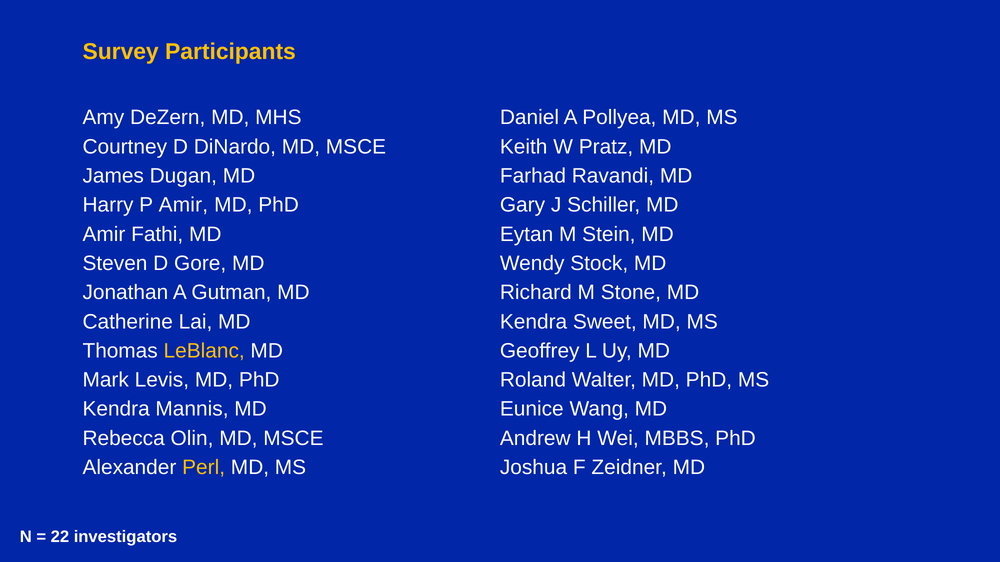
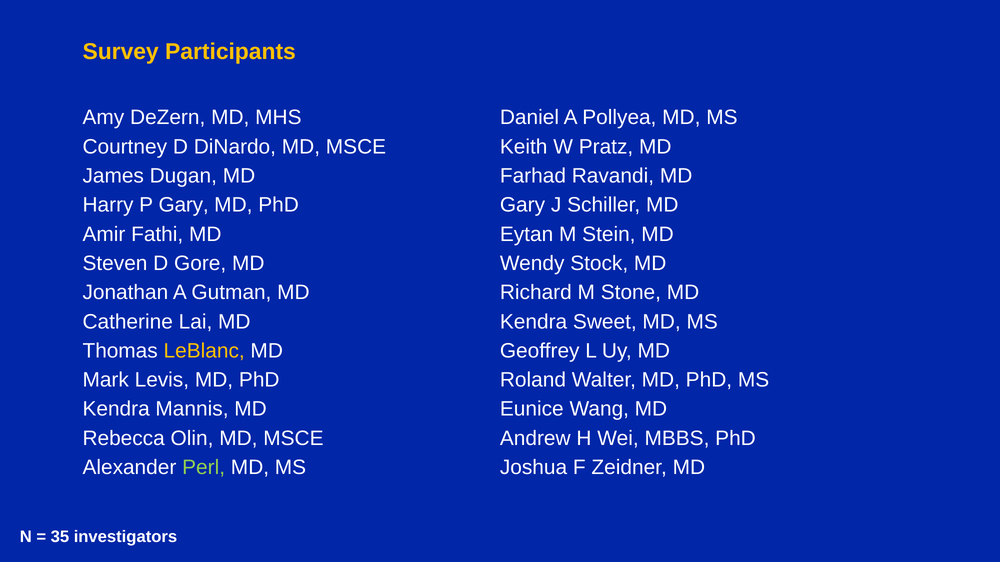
P Amir: Amir -> Gary (184, 205)
Perl colour: yellow -> light green (204, 468)
22: 22 -> 35 (60, 537)
